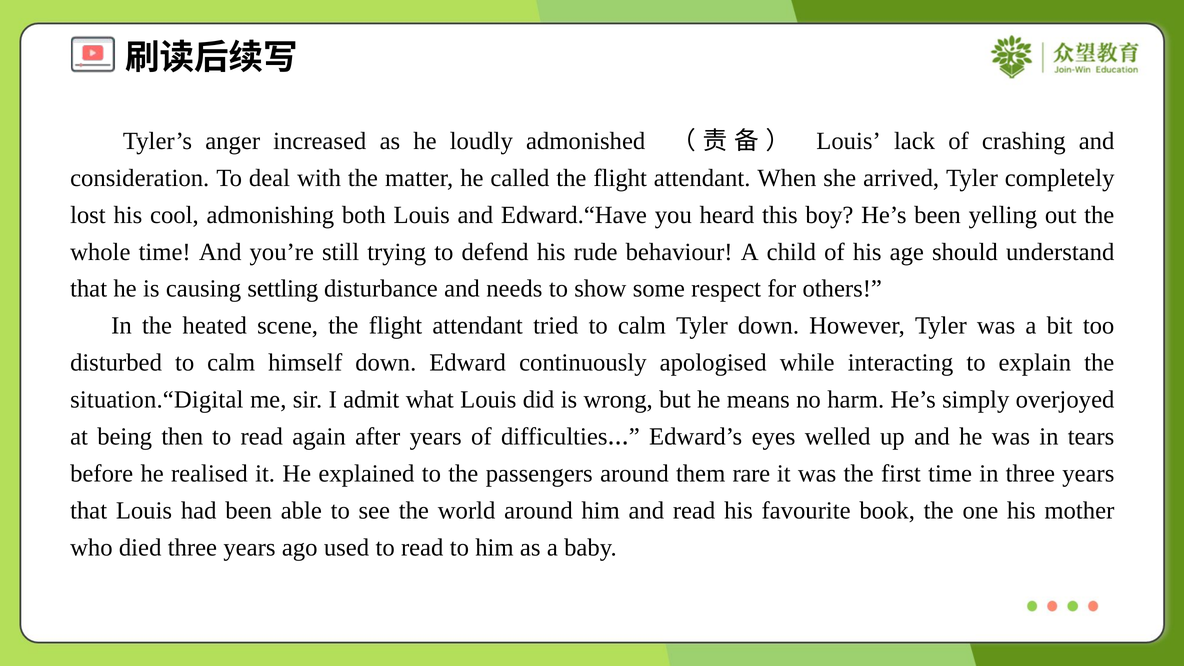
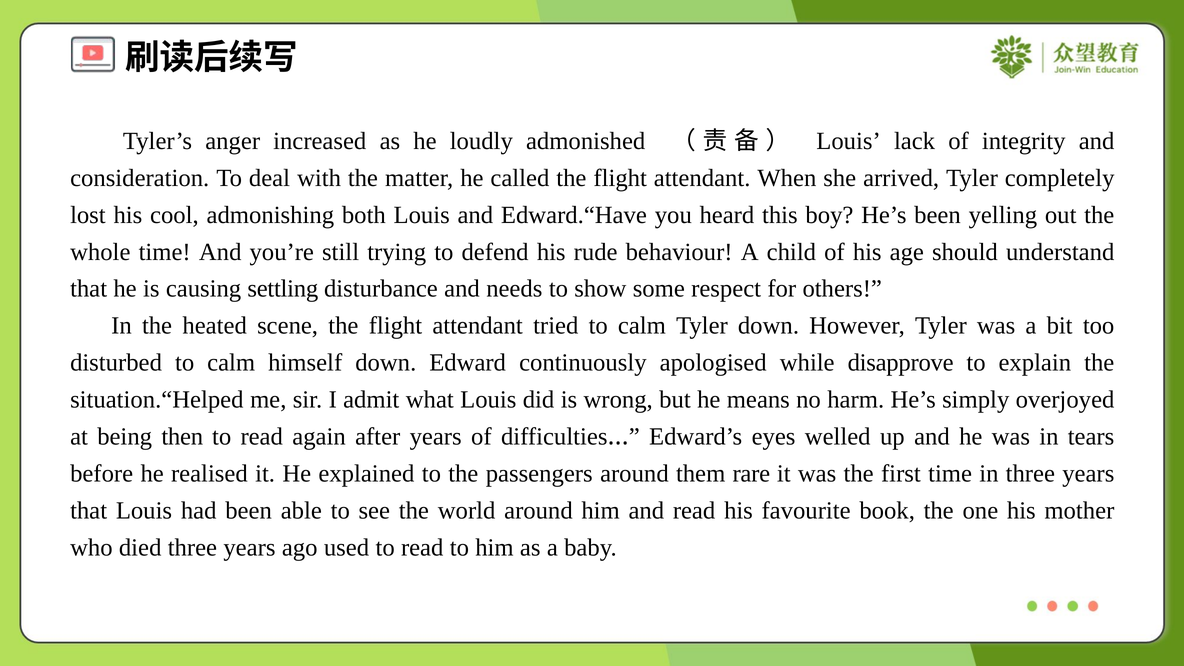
crashing: crashing -> integrity (1024, 141)
interacting: interacting -> disapprove (901, 363)
situation.“Digital: situation.“Digital -> situation.“Helped (157, 400)
